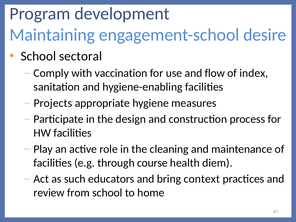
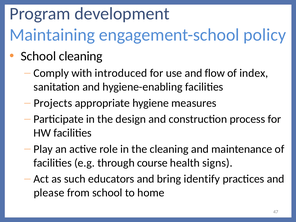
desire: desire -> policy (265, 35)
School sectoral: sectoral -> cleaning (81, 56)
vaccination: vaccination -> introduced (121, 73)
diem: diem -> signs (217, 163)
context: context -> identify (202, 179)
review: review -> please (49, 193)
